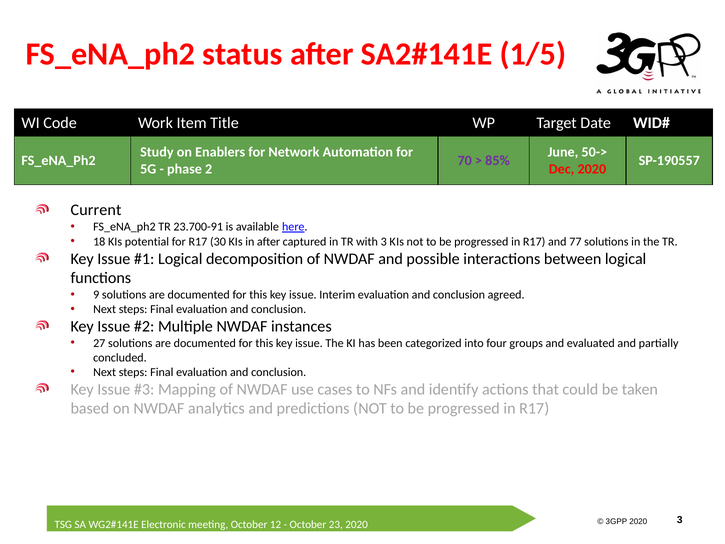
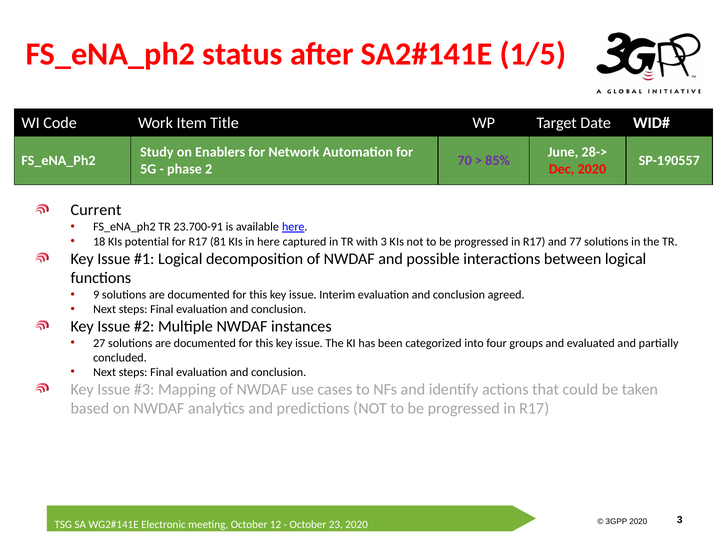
50->: 50-> -> 28-> (594, 152)
30: 30 -> 81 (218, 241)
in after: after -> here (268, 241)
